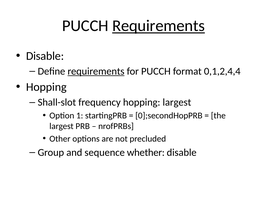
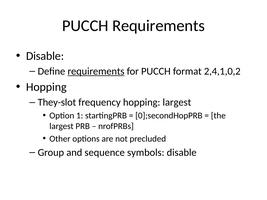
Requirements underline: present -> none (159, 26)
0,1,2,4,4: 0,1,2,4,4 -> 2,4,1,0,2 (222, 71)
Shall-slot: Shall-slot -> They-slot (57, 102)
whether: whether -> symbols (146, 153)
